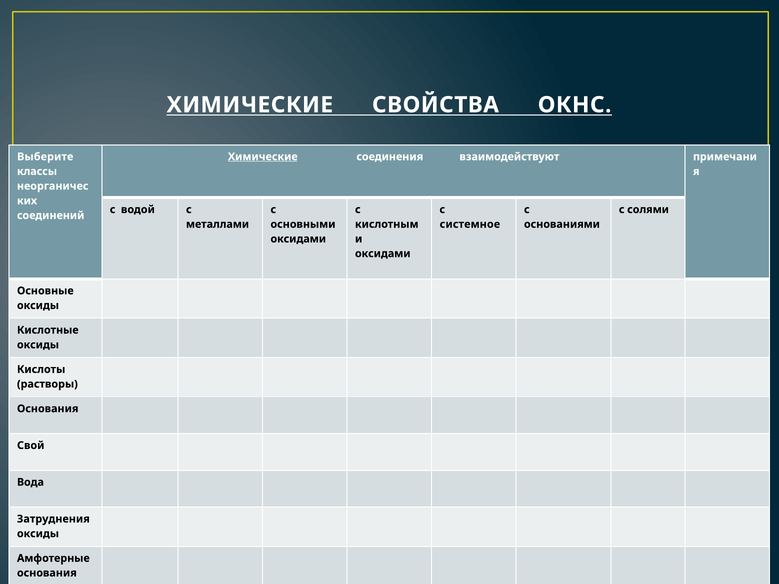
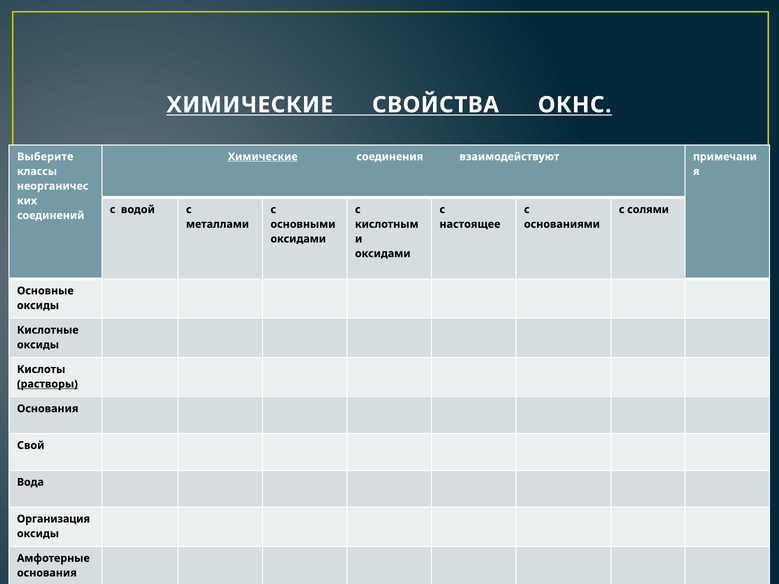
системное: системное -> настоящее (470, 224)
растворы underline: none -> present (47, 384)
Затруднения: Затруднения -> Организация (53, 519)
